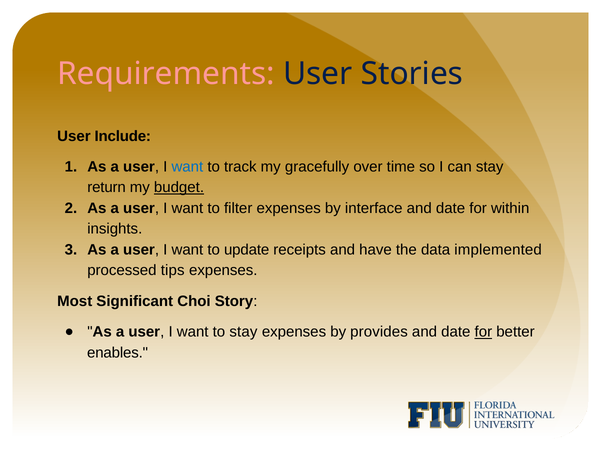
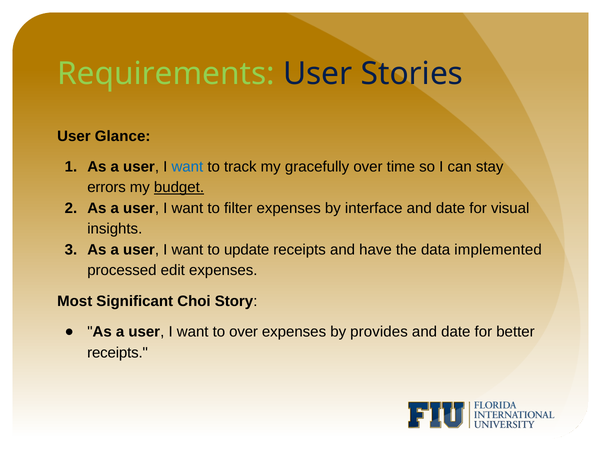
Requirements colour: pink -> light green (166, 74)
Include: Include -> Glance (123, 136)
return: return -> errors (107, 187)
within: within -> visual (510, 208)
tips: tips -> edit (173, 270)
to stay: stay -> over (244, 332)
for underline: present -> none (483, 332)
enables: enables -> receipts (118, 353)
